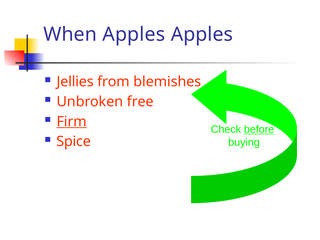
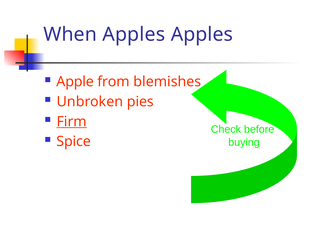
Jellies: Jellies -> Apple (75, 82)
free: free -> pies (140, 102)
before underline: present -> none (259, 129)
